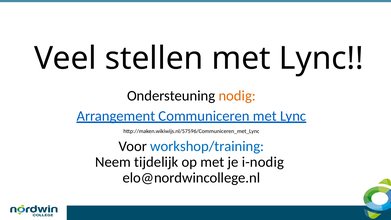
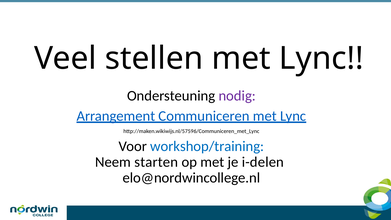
nodig colour: orange -> purple (237, 96)
tijdelijk: tijdelijk -> starten (156, 162)
i-nodig: i-nodig -> i-delen (263, 162)
